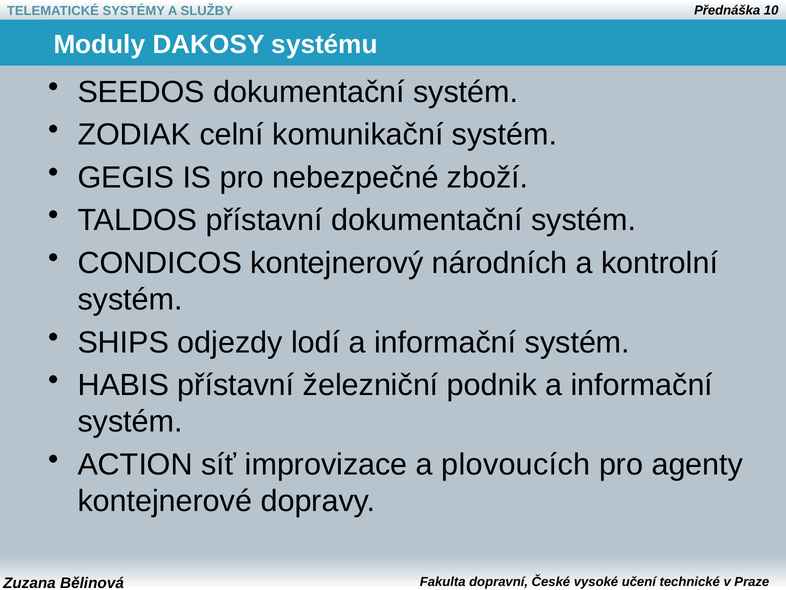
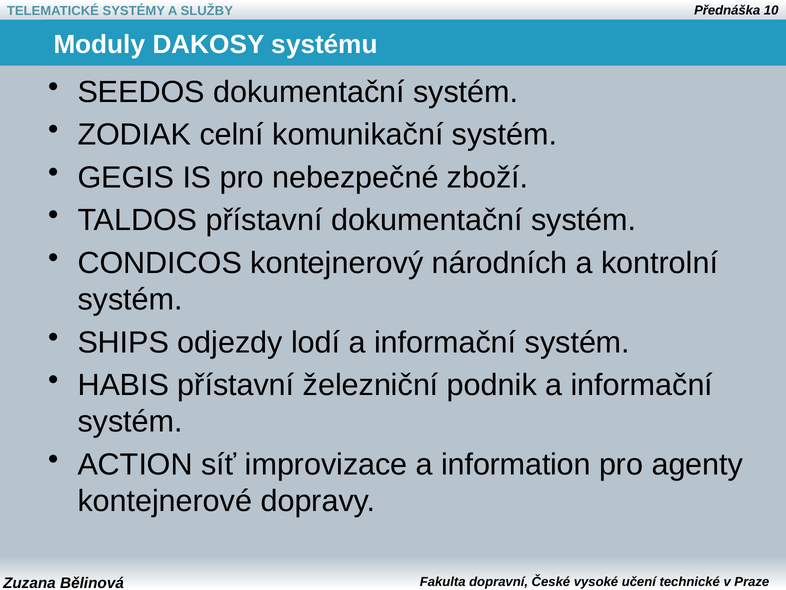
plovoucích: plovoucích -> information (516, 464)
